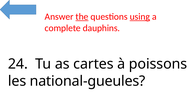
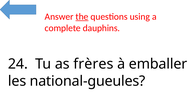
using underline: present -> none (140, 17)
cartes: cartes -> frères (93, 64)
poissons: poissons -> emballer (158, 64)
